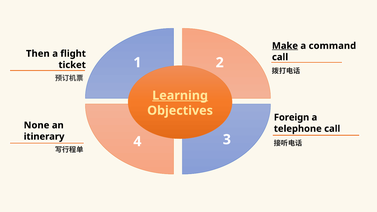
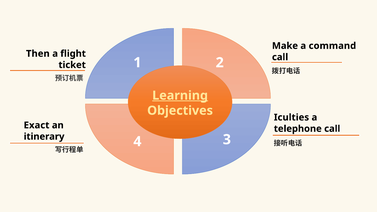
Make underline: present -> none (285, 46)
Foreign: Foreign -> Iculties (291, 117)
None: None -> Exact (37, 125)
